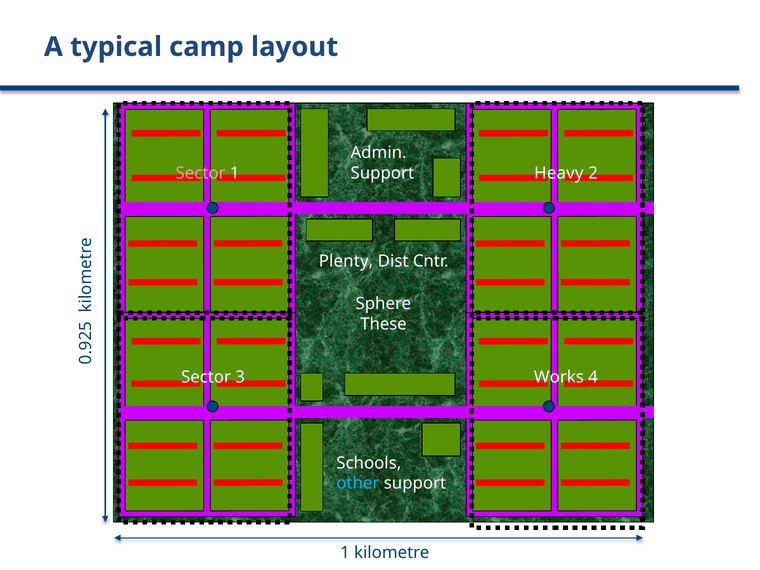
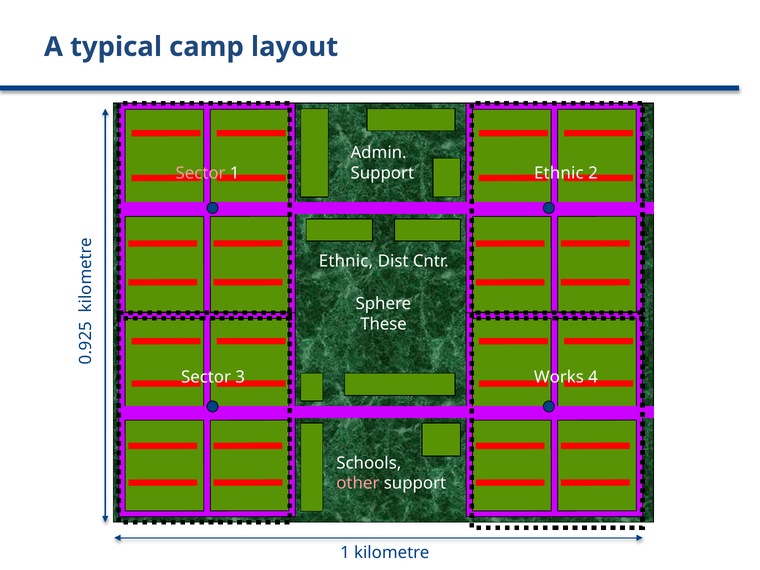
1 Heavy: Heavy -> Ethnic (559, 173)
Plenty: Plenty -> Ethnic (346, 261)
other colour: light blue -> pink (358, 483)
